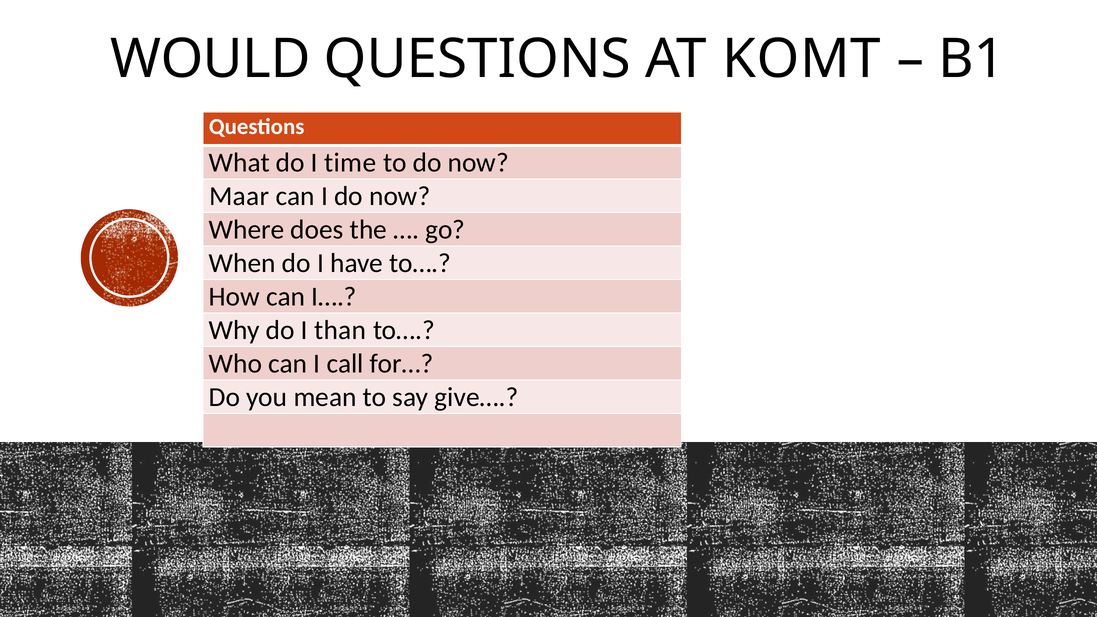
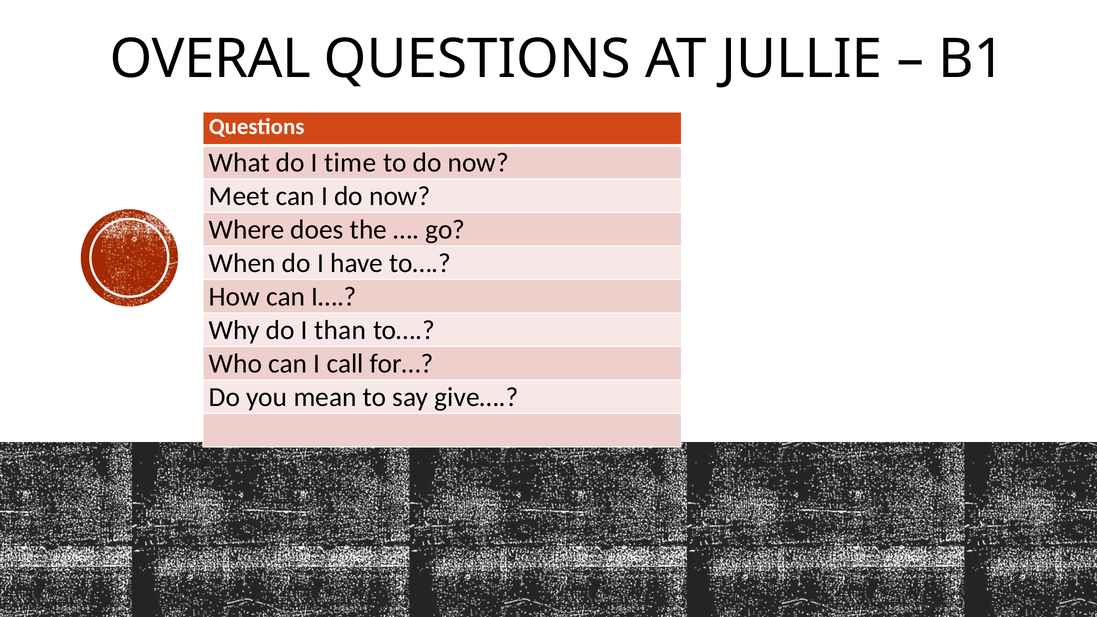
WOULD: WOULD -> OVERAL (210, 59)
KOMT: KOMT -> JULLIE (802, 59)
Maar: Maar -> Meet (239, 196)
